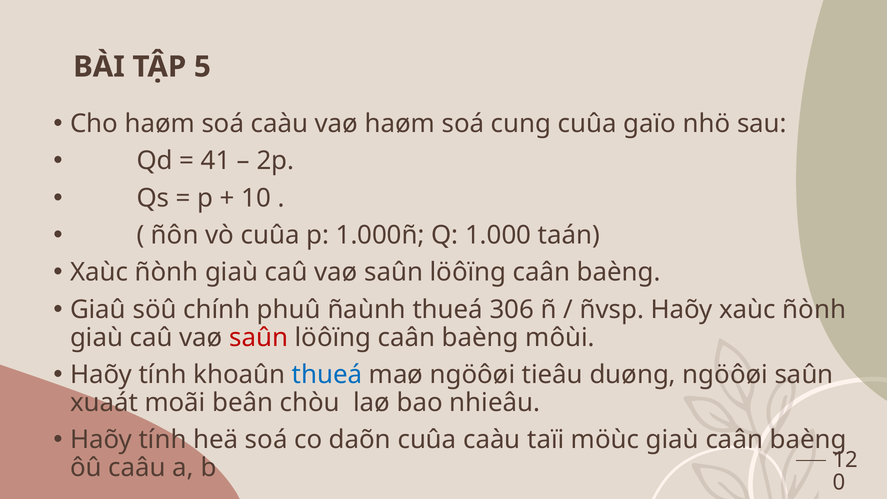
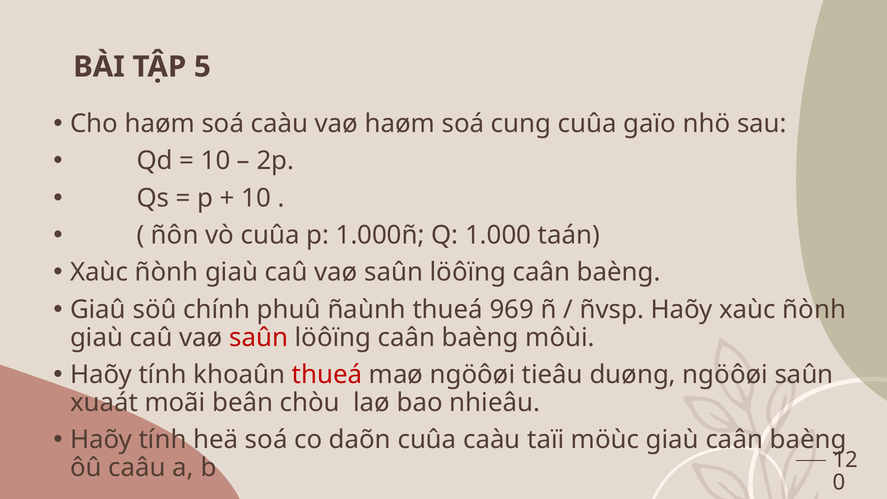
41: 41 -> 10 (216, 161)
306: 306 -> 969 (512, 310)
thueá colour: blue -> red (327, 375)
